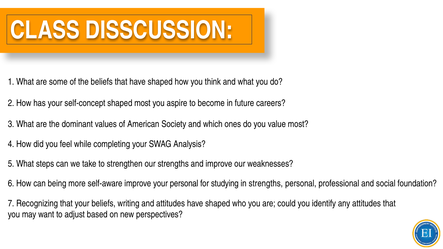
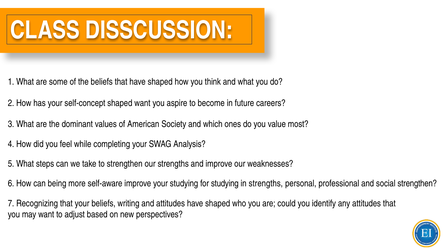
shaped most: most -> want (142, 103)
your personal: personal -> studying (184, 184)
social foundation: foundation -> strengthen (417, 184)
